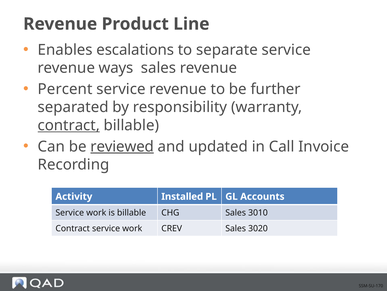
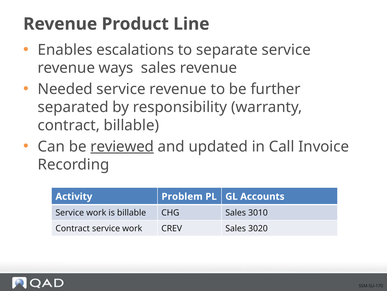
Percent: Percent -> Needed (65, 89)
contract underline: present -> none (69, 125)
Installed: Installed -> Problem (182, 196)
